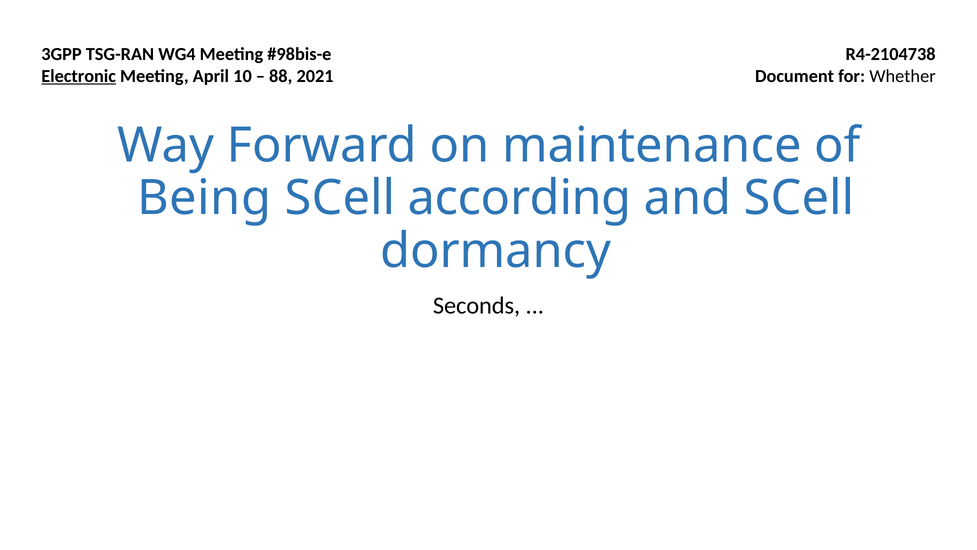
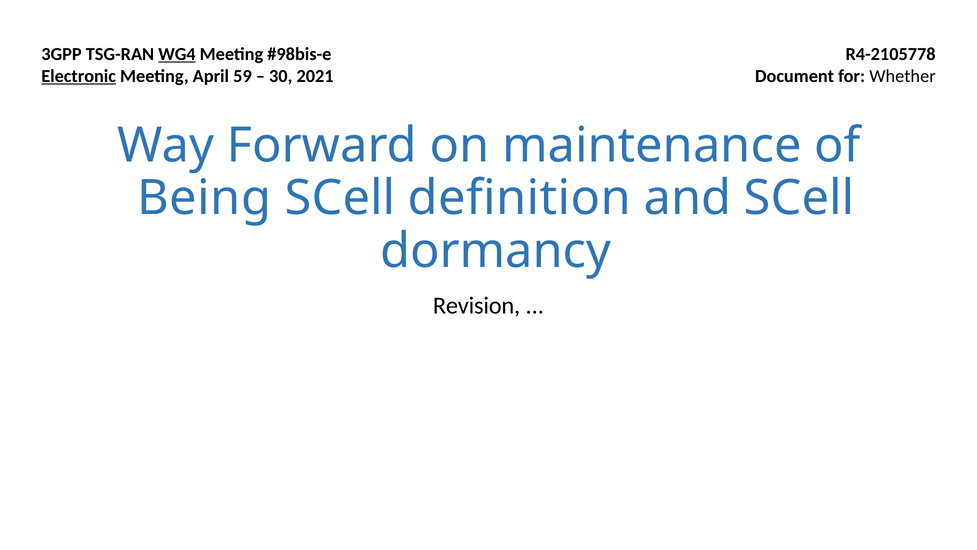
WG4 underline: none -> present (177, 54)
R4-2104738: R4-2104738 -> R4-2105778 (891, 54)
10: 10 -> 59 (243, 76)
88: 88 -> 30 (281, 76)
according: according -> definition (519, 198)
Seconds: Seconds -> Revision (477, 305)
